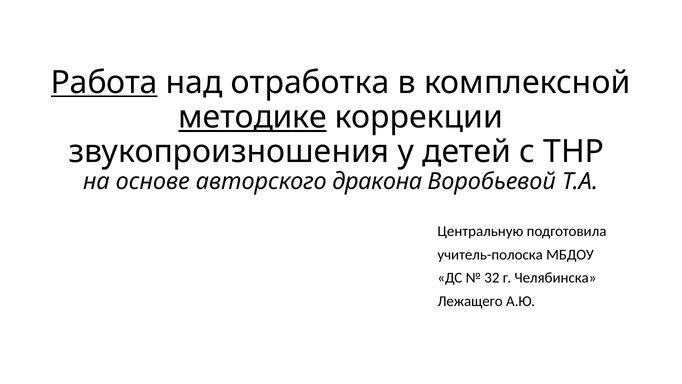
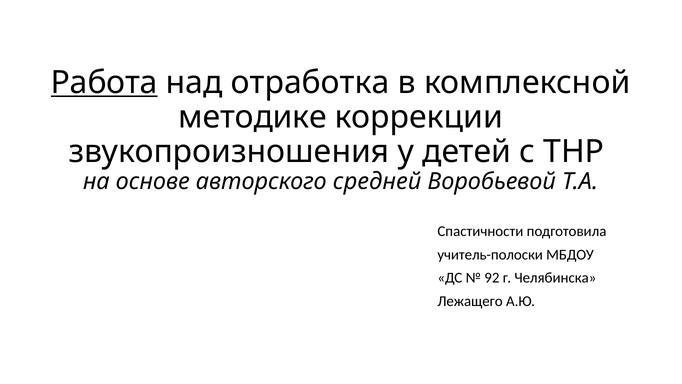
методике underline: present -> none (253, 117)
дракона: дракона -> средней (377, 181)
Центральную: Центральную -> Спастичности (480, 231)
учитель-полоска: учитель-полоска -> учитель-полоски (490, 254)
32: 32 -> 92 (492, 278)
